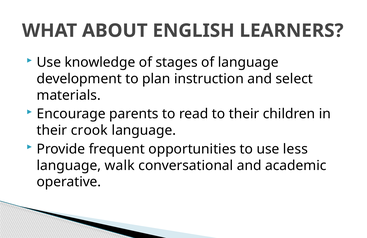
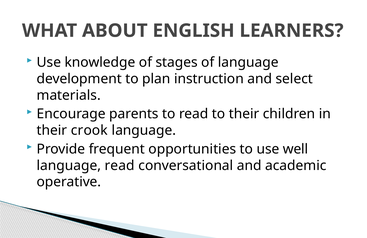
less: less -> well (296, 149)
language walk: walk -> read (120, 166)
